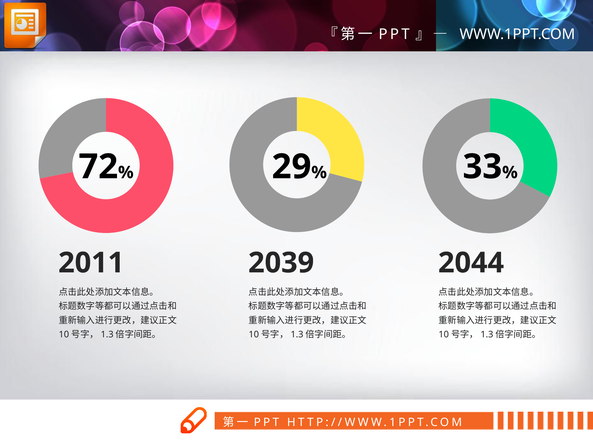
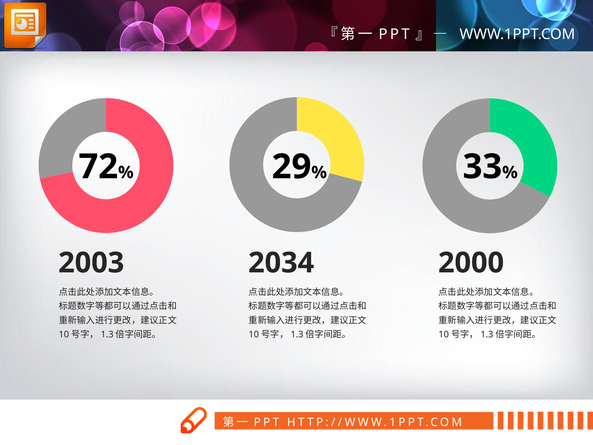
2011: 2011 -> 2003 (91, 263)
2039: 2039 -> 2034 (281, 263)
2044: 2044 -> 2000 (471, 263)
